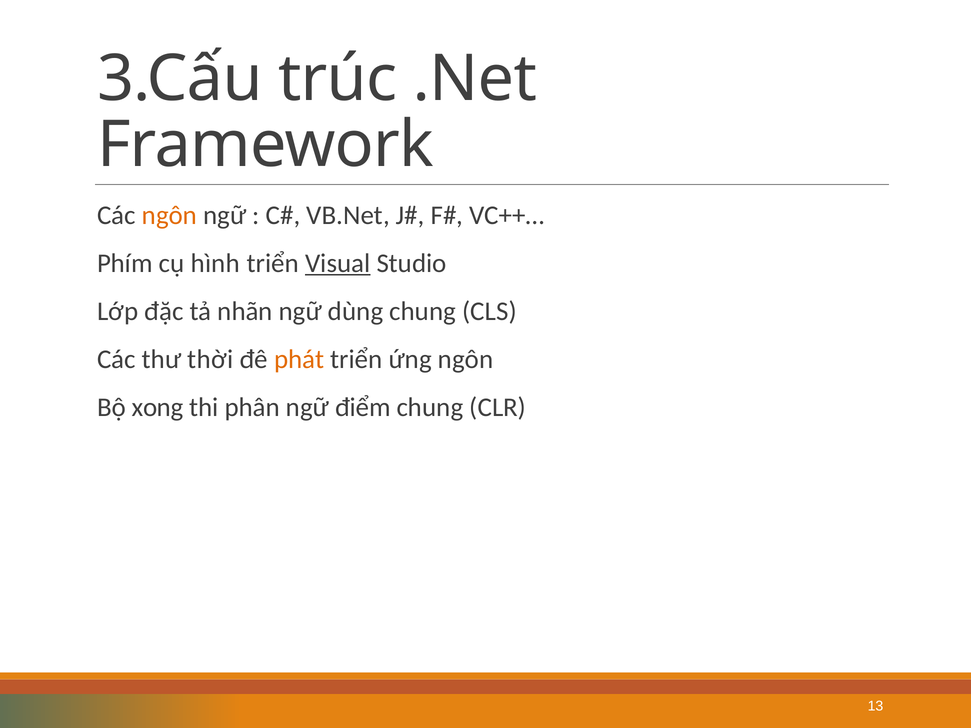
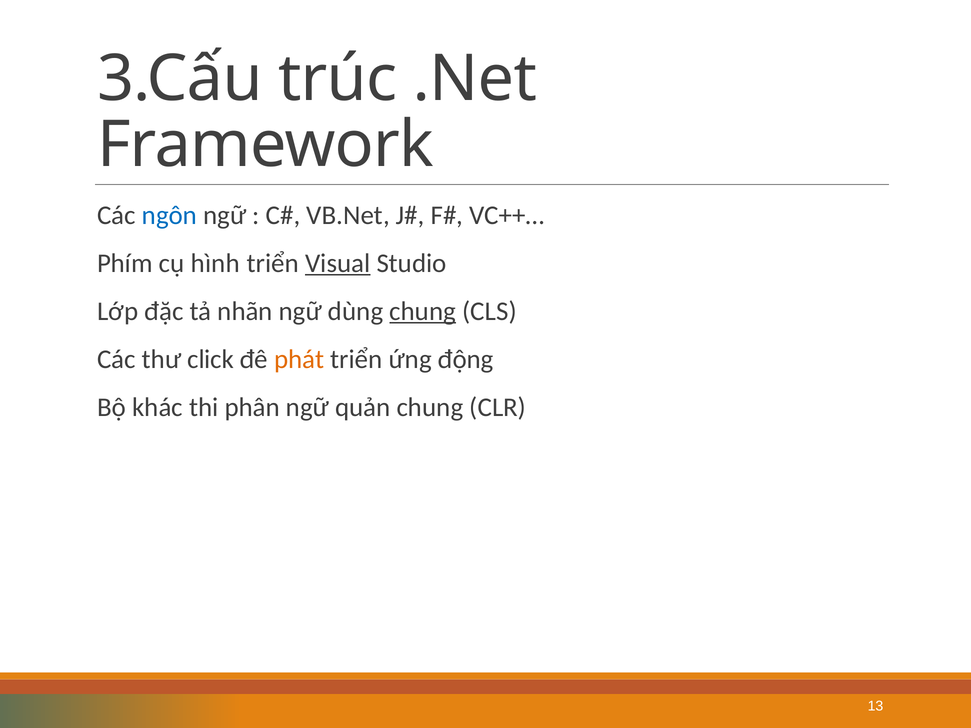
ngôn colour: orange -> blue (169, 215)
chung underline: none -> present (423, 311)
thời: thời -> click (211, 359)
ứng ngôn: ngôn -> động (466, 359)
xong: xong -> khác (157, 407)
điểm: điểm -> quản (363, 407)
